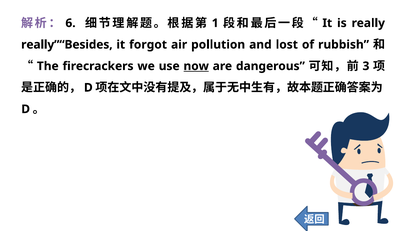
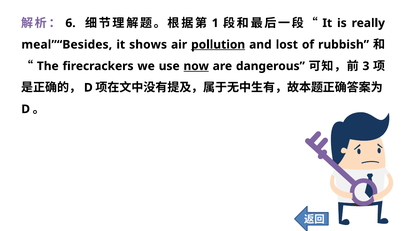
really”“Besides: really”“Besides -> meal”“Besides (67, 45)
forgot: forgot -> shows (148, 45)
pollution underline: none -> present (218, 45)
